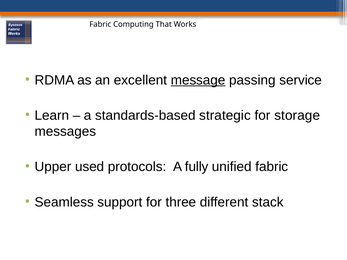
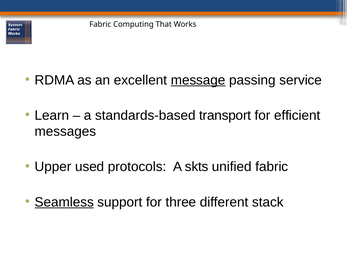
strategic: strategic -> transport (225, 115)
storage: storage -> efficient (297, 115)
fully: fully -> skts (197, 167)
Seamless underline: none -> present (64, 202)
